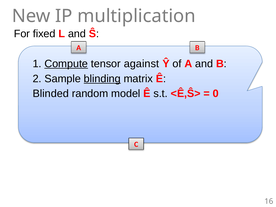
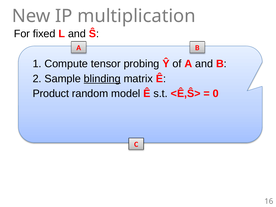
Compute underline: present -> none (66, 64)
against: against -> probing (141, 64)
Blinded: Blinded -> Product (51, 94)
